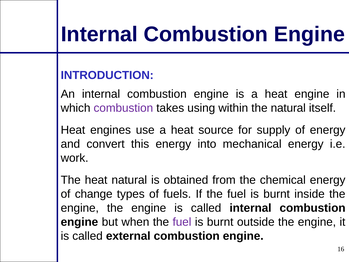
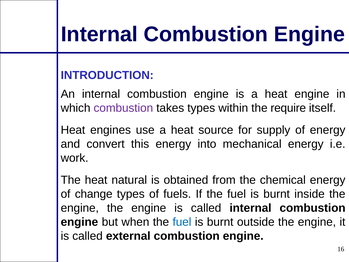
takes using: using -> types (201, 108)
the natural: natural -> require (288, 108)
fuel colour: purple -> blue (182, 222)
